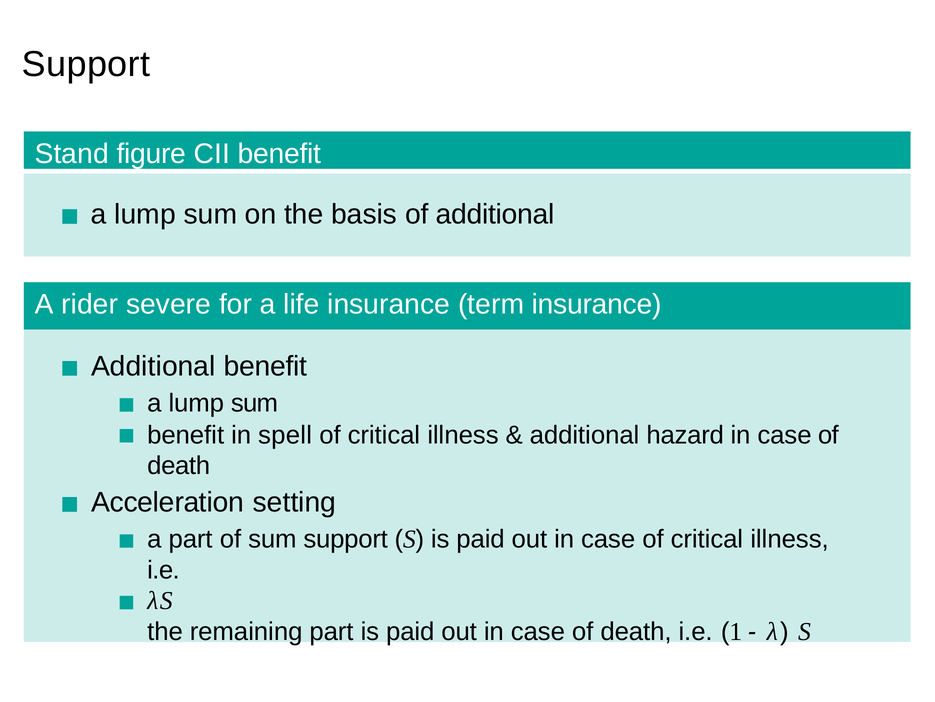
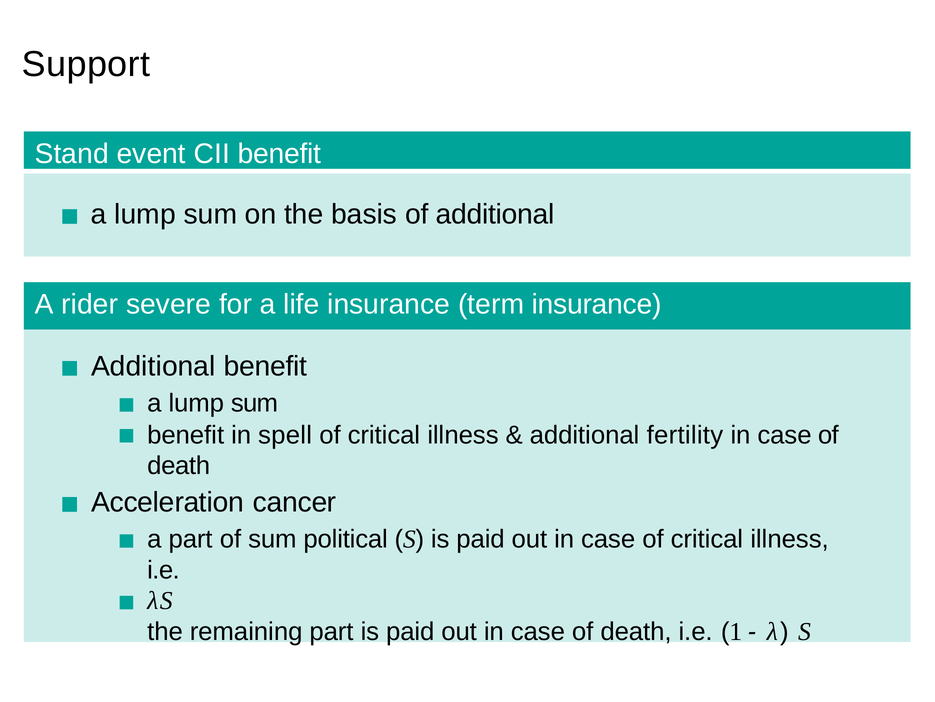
figure: figure -> event (151, 154)
hazard: hazard -> fertility (685, 435)
setting: setting -> cancer (295, 502)
sum support: support -> political (346, 539)
